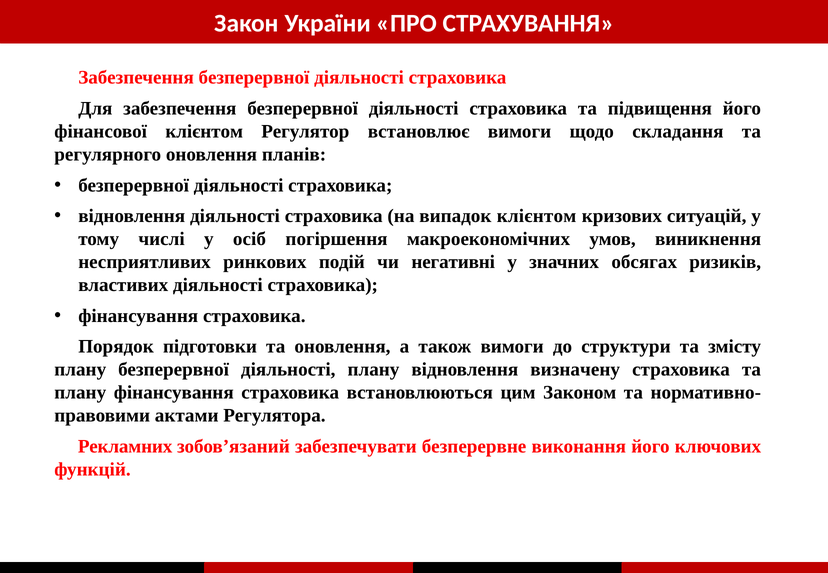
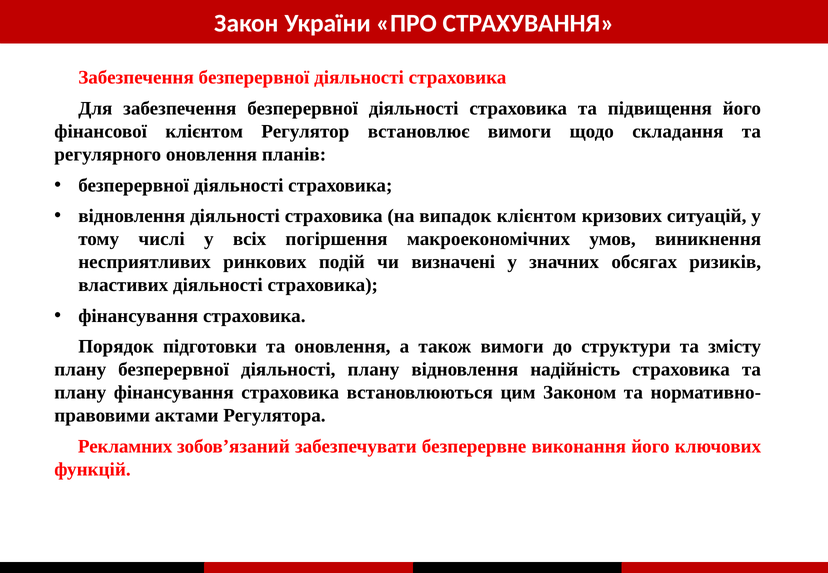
осіб: осіб -> всіх (250, 239)
негативні: негативні -> визначені (453, 262)
визначену: визначену -> надійність (575, 370)
